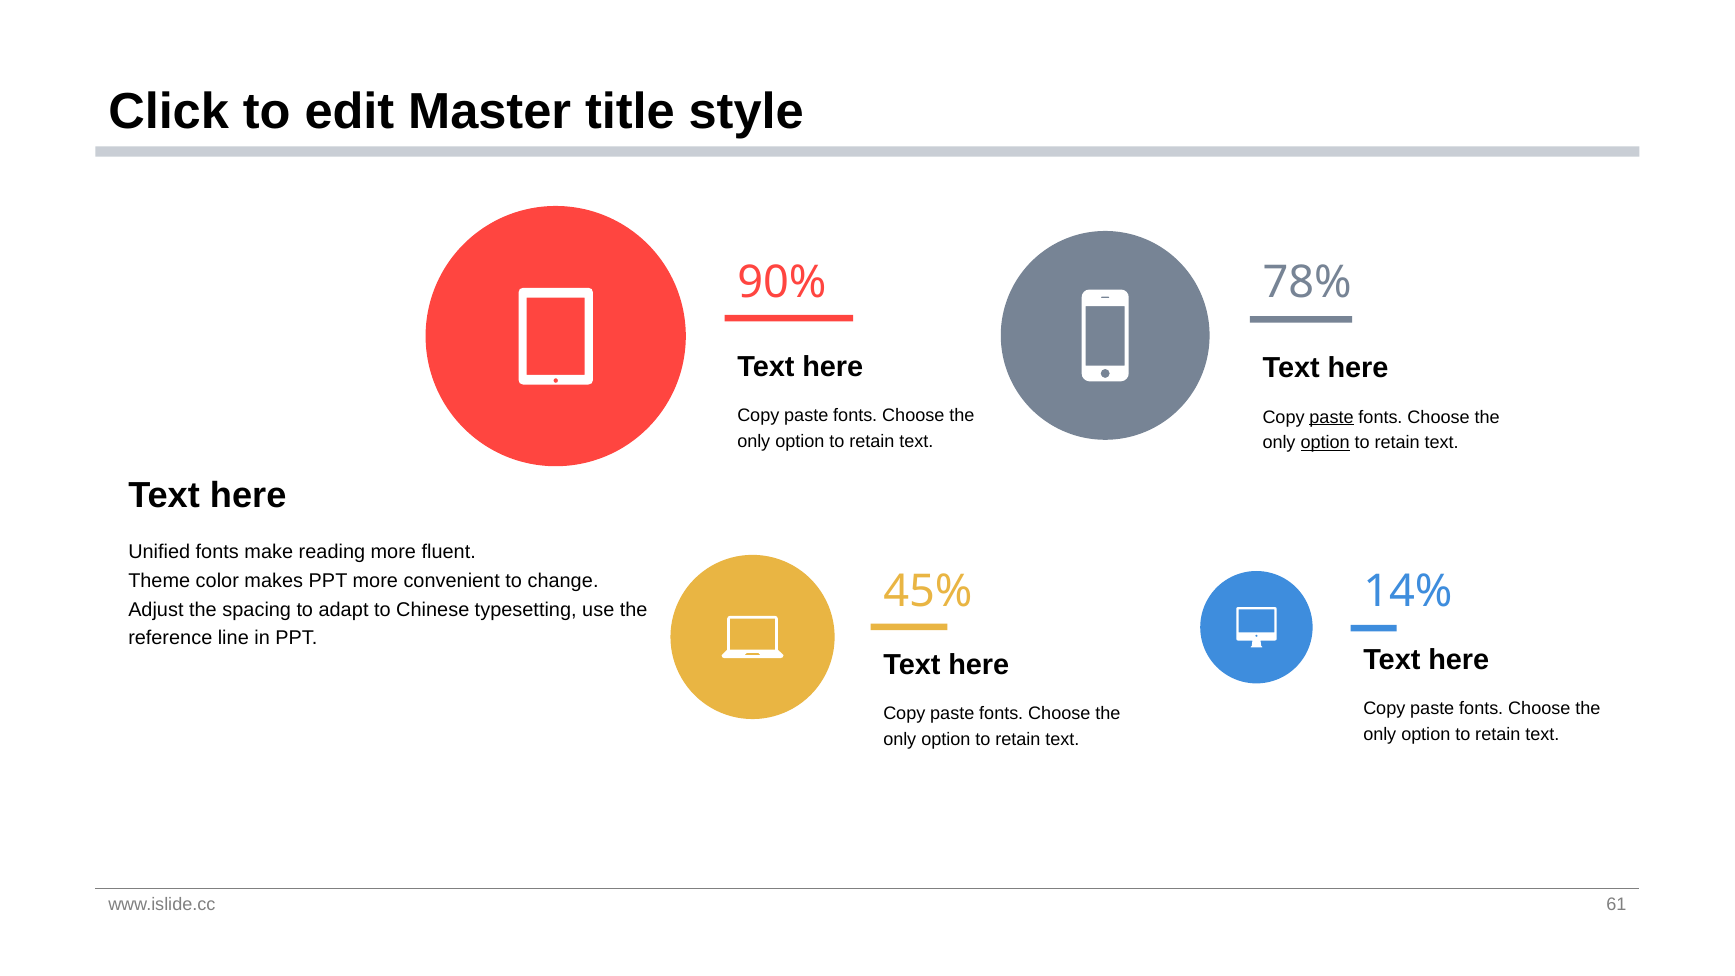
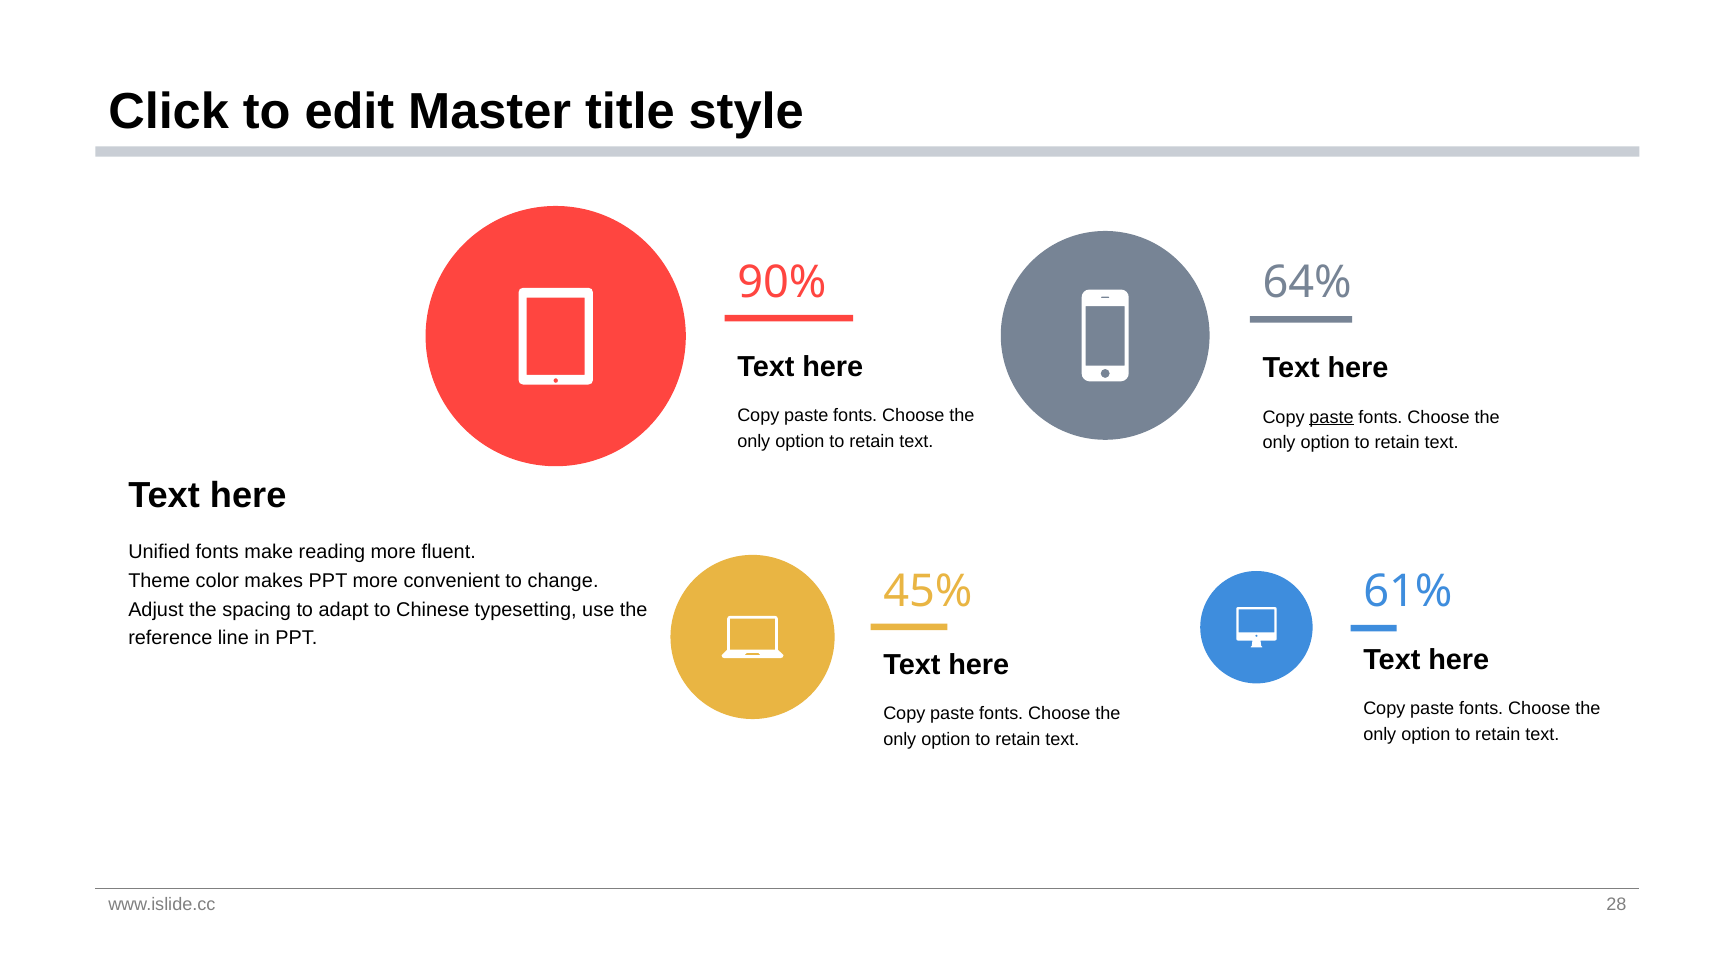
78%: 78% -> 64% (1307, 283)
option underline: present -> none (1325, 443)
14%: 14% -> 61% (1408, 592)
61: 61 -> 28 (1617, 904)
